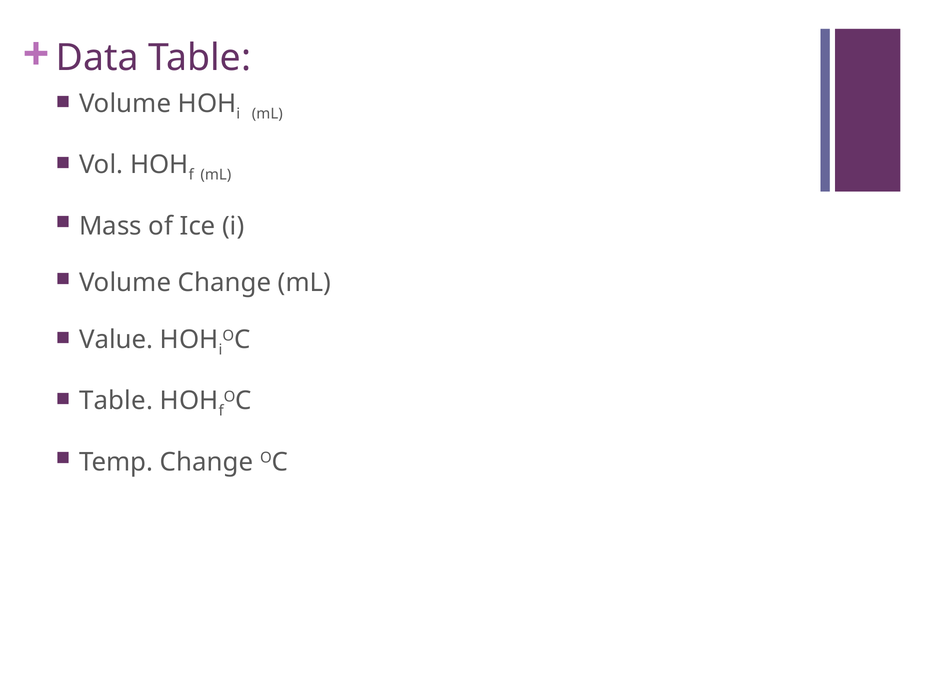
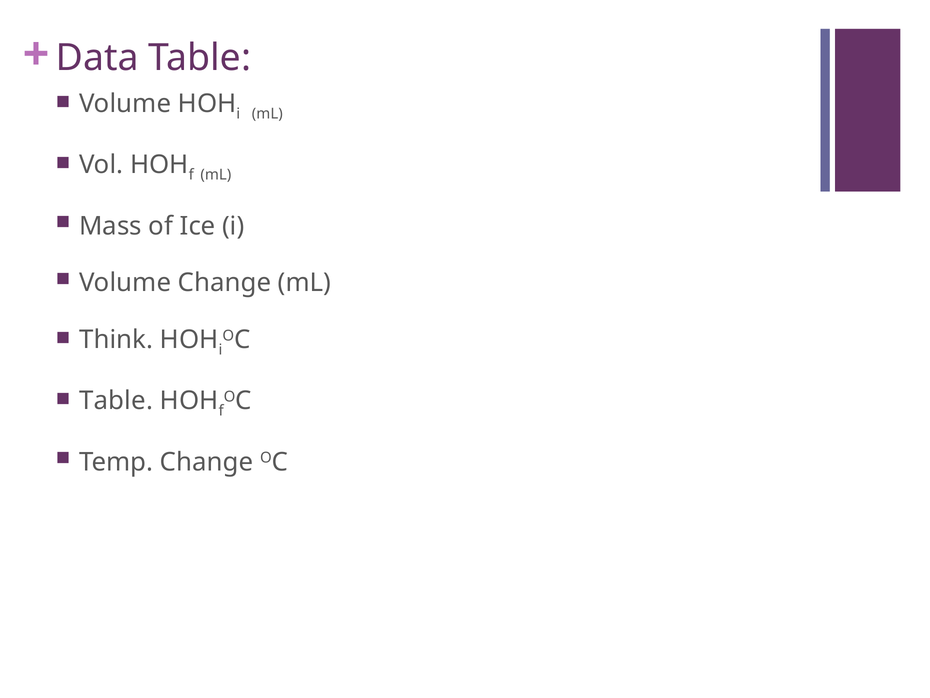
Value: Value -> Think (116, 340)
